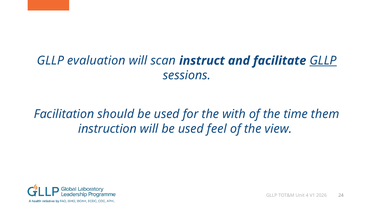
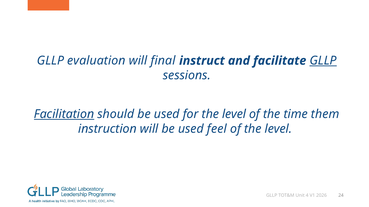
scan: scan -> final (163, 61)
Facilitation underline: none -> present (64, 114)
for the with: with -> level (234, 114)
of the view: view -> level (278, 129)
